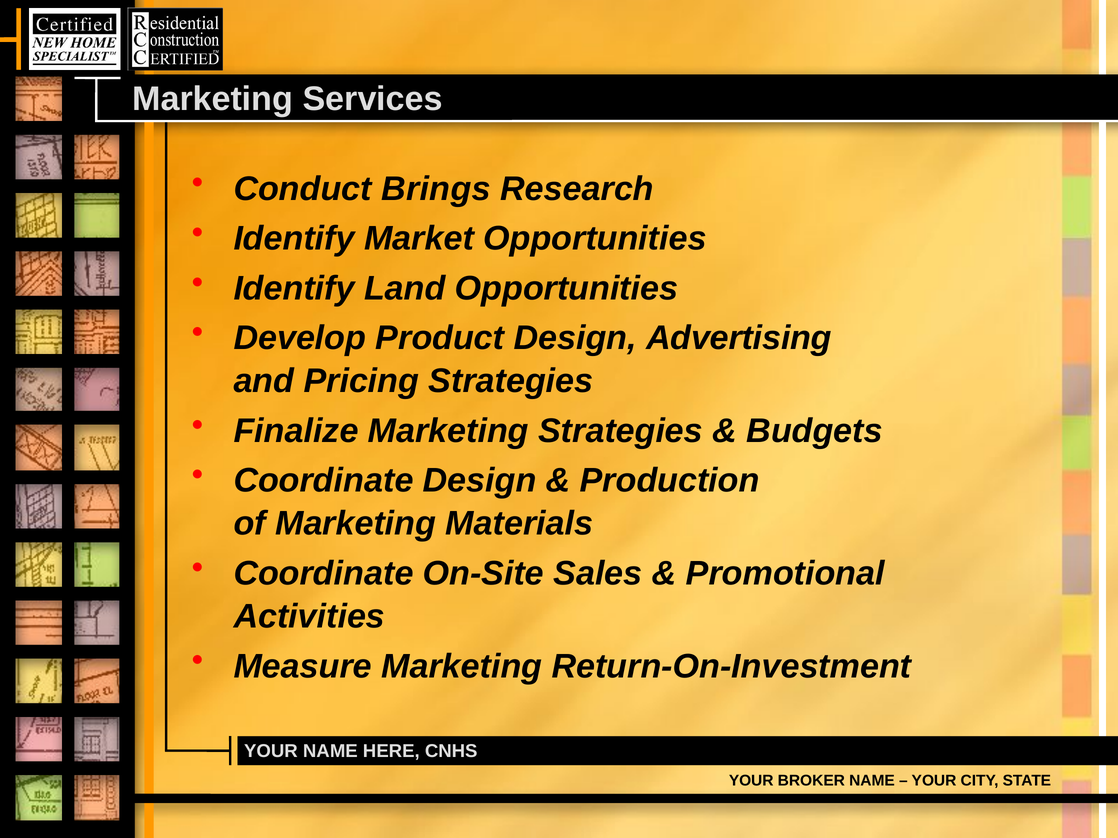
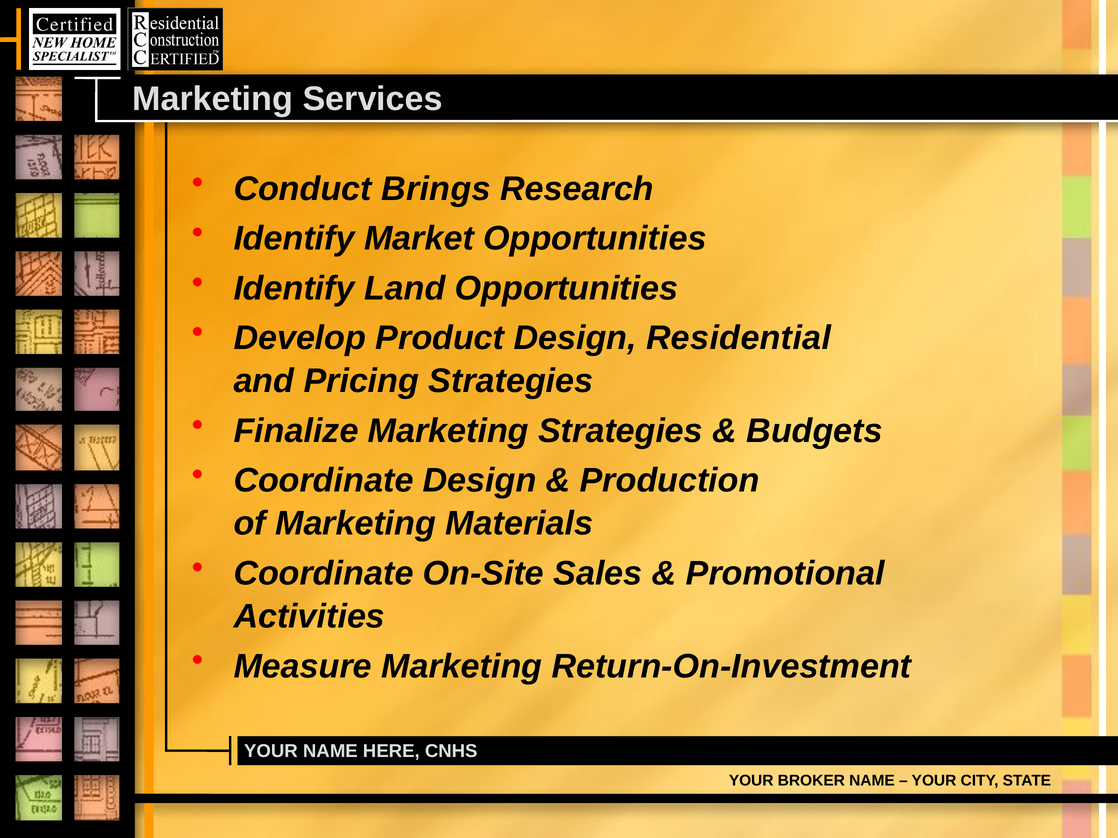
Advertising: Advertising -> Residential (739, 338)
